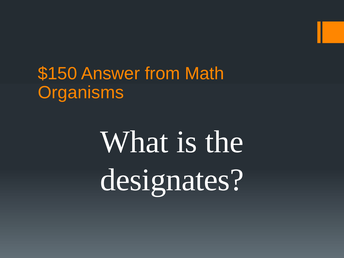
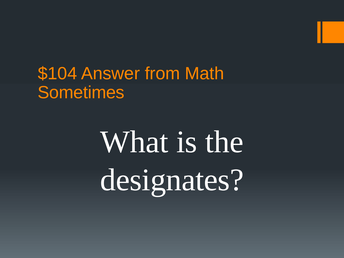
$150: $150 -> $104 (57, 73)
Organisms: Organisms -> Sometimes (81, 93)
